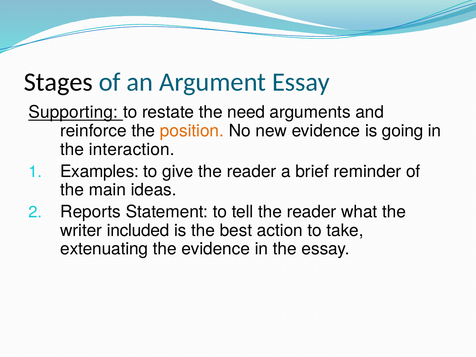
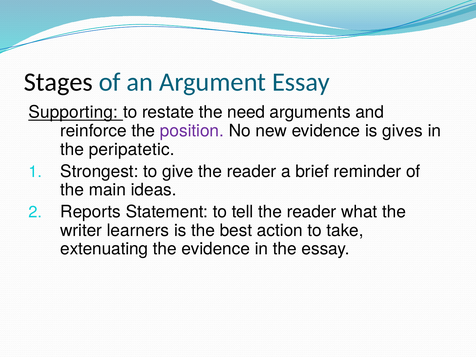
position colour: orange -> purple (192, 131)
going: going -> gives (403, 131)
interaction: interaction -> peripatetic (132, 149)
Examples: Examples -> Strongest (99, 171)
included: included -> learners (138, 230)
